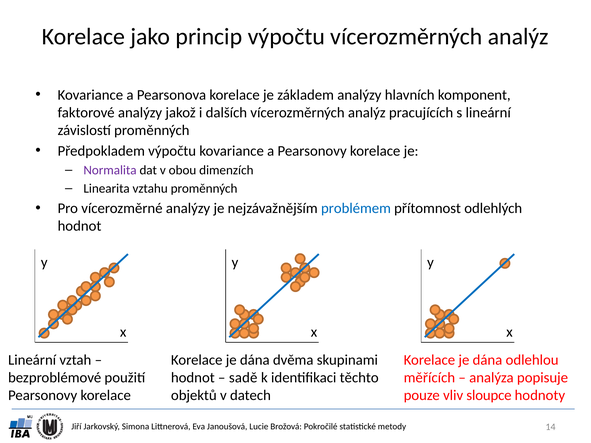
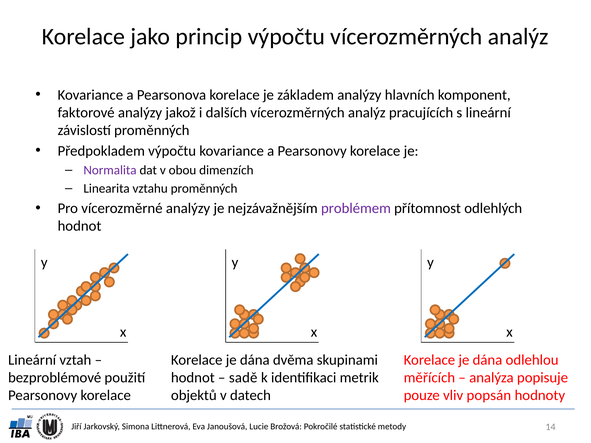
problémem colour: blue -> purple (356, 208)
těchto: těchto -> metrik (359, 378)
sloupce: sloupce -> popsán (489, 396)
